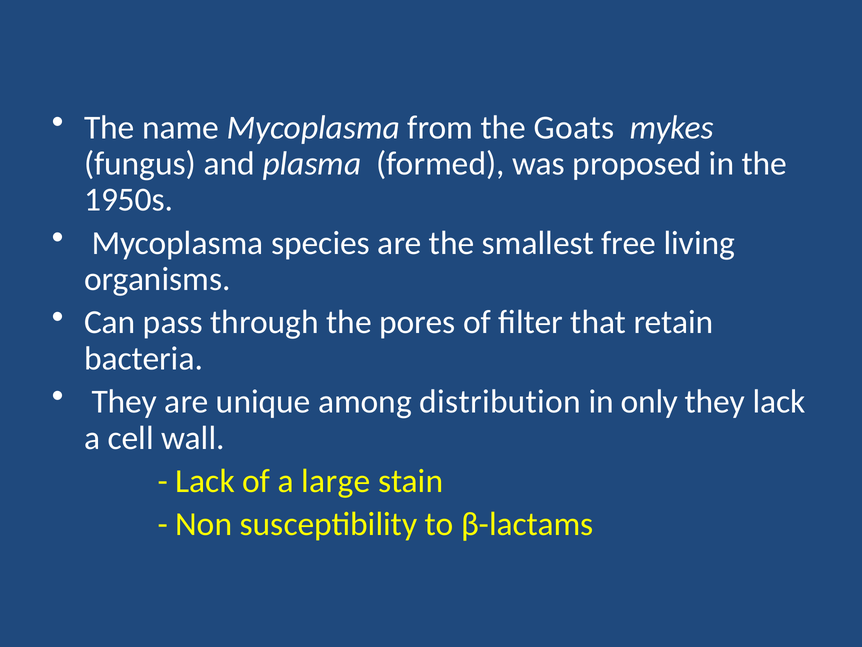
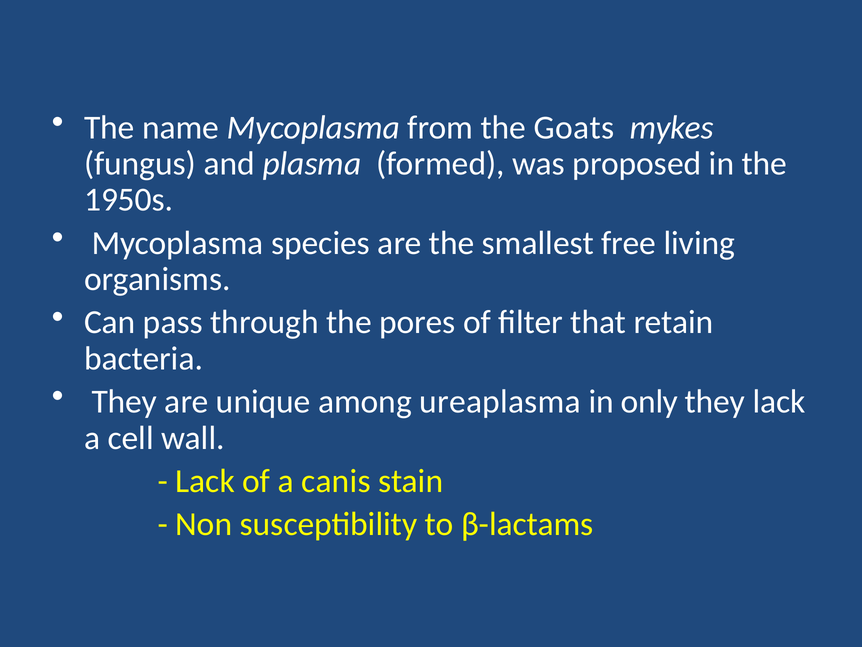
distribution: distribution -> ureaplasma (500, 401)
large: large -> canis (336, 481)
